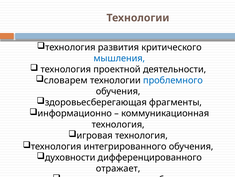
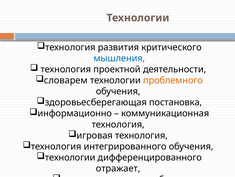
проблемного colour: blue -> orange (173, 80)
фрагменты: фрагменты -> постановка (176, 102)
духовности: духовности -> технологии (70, 157)
